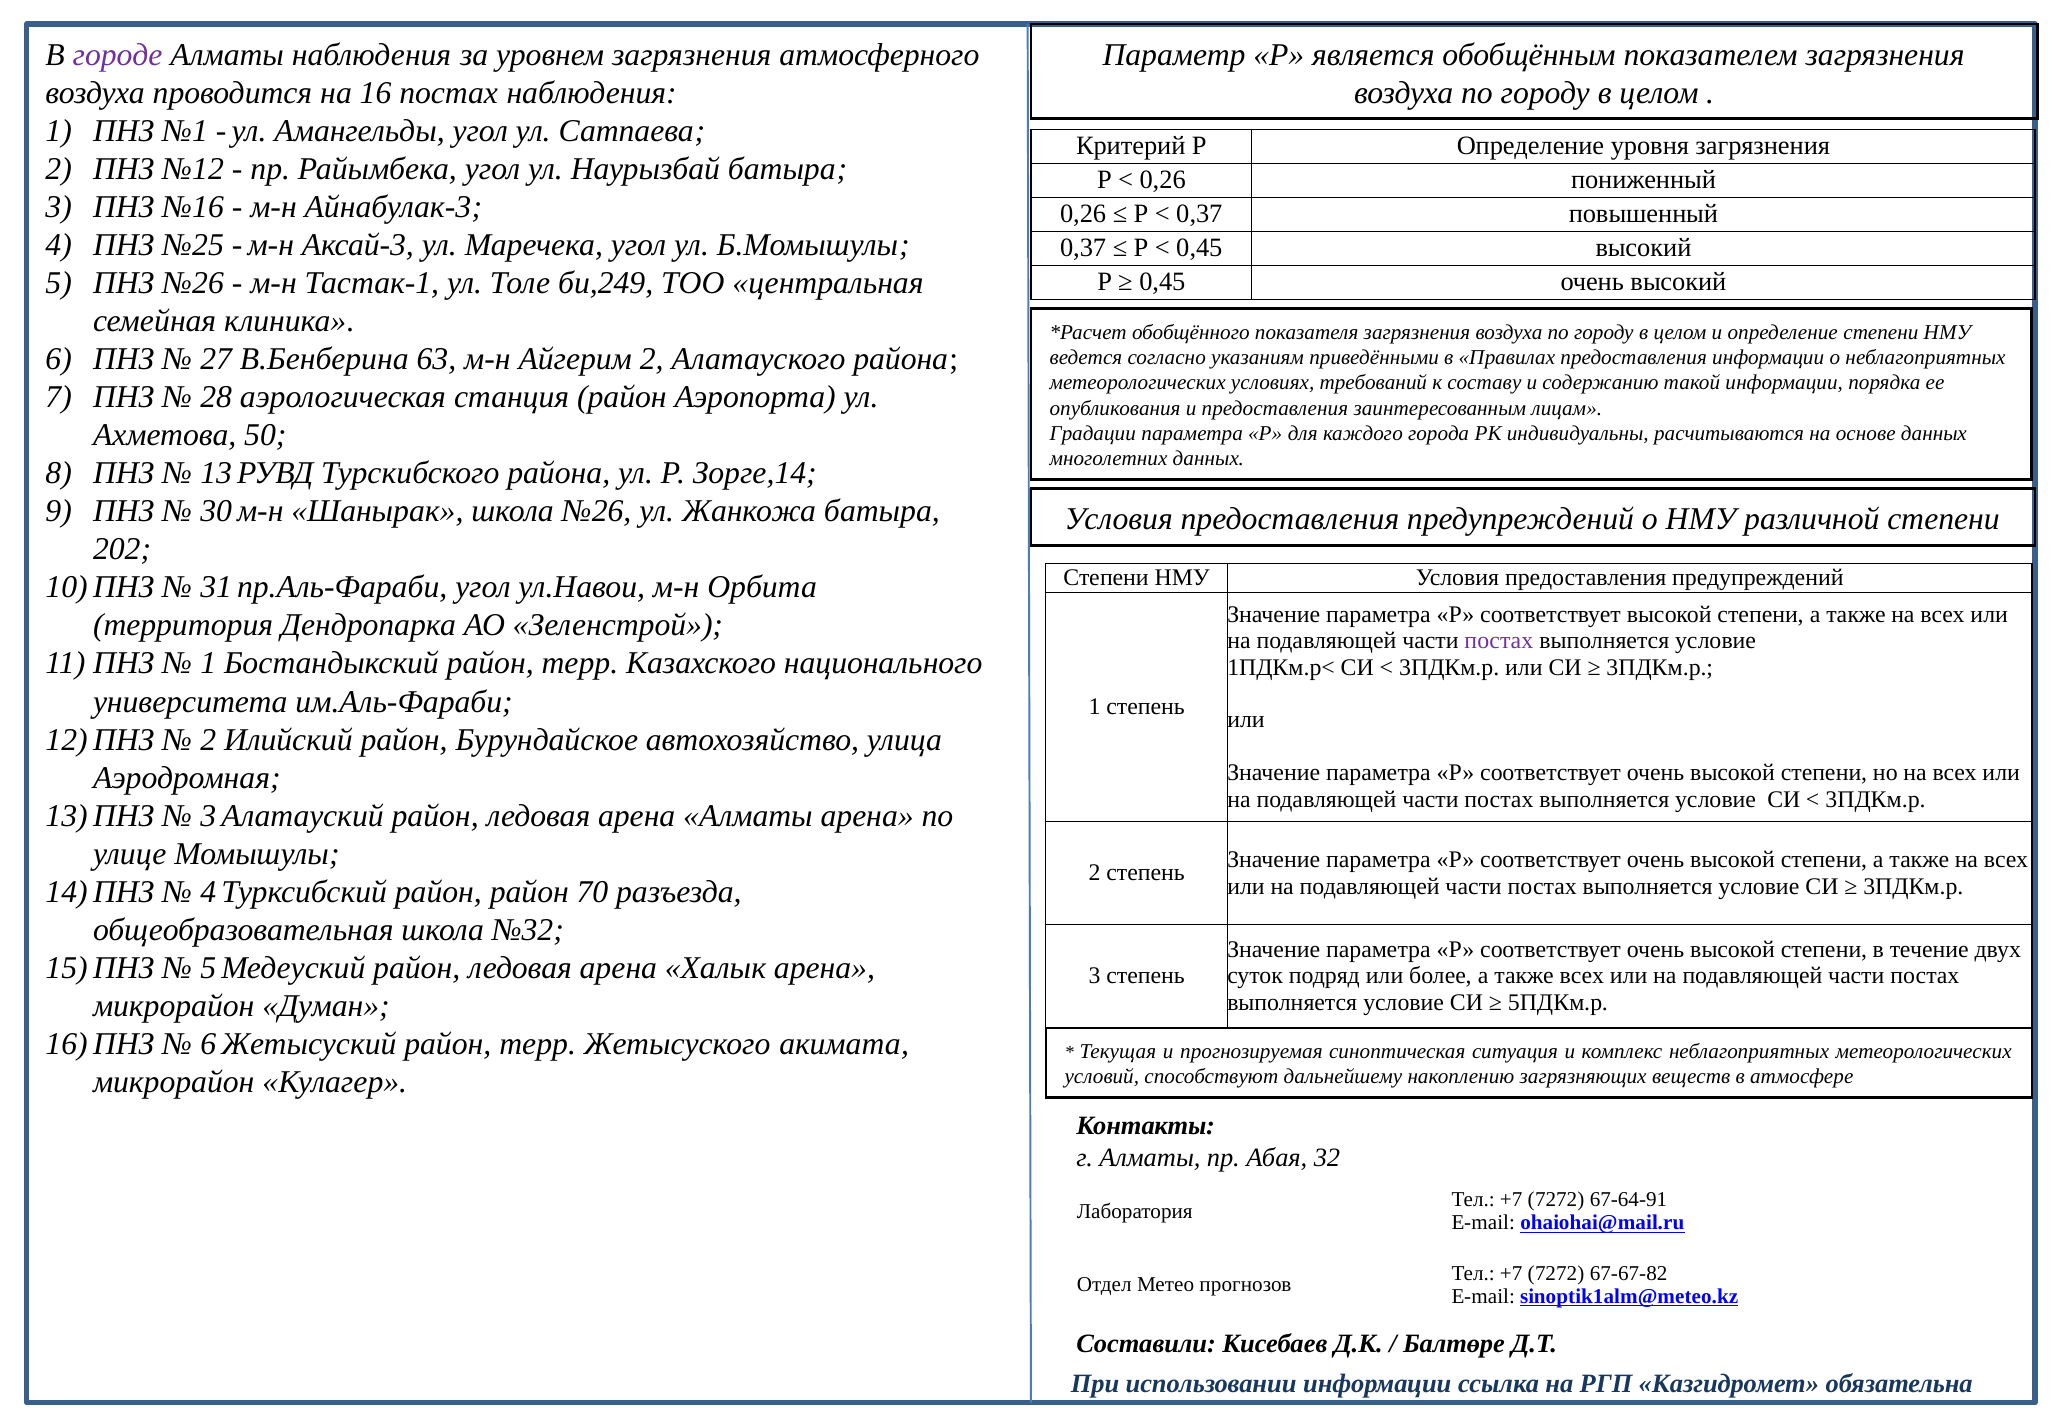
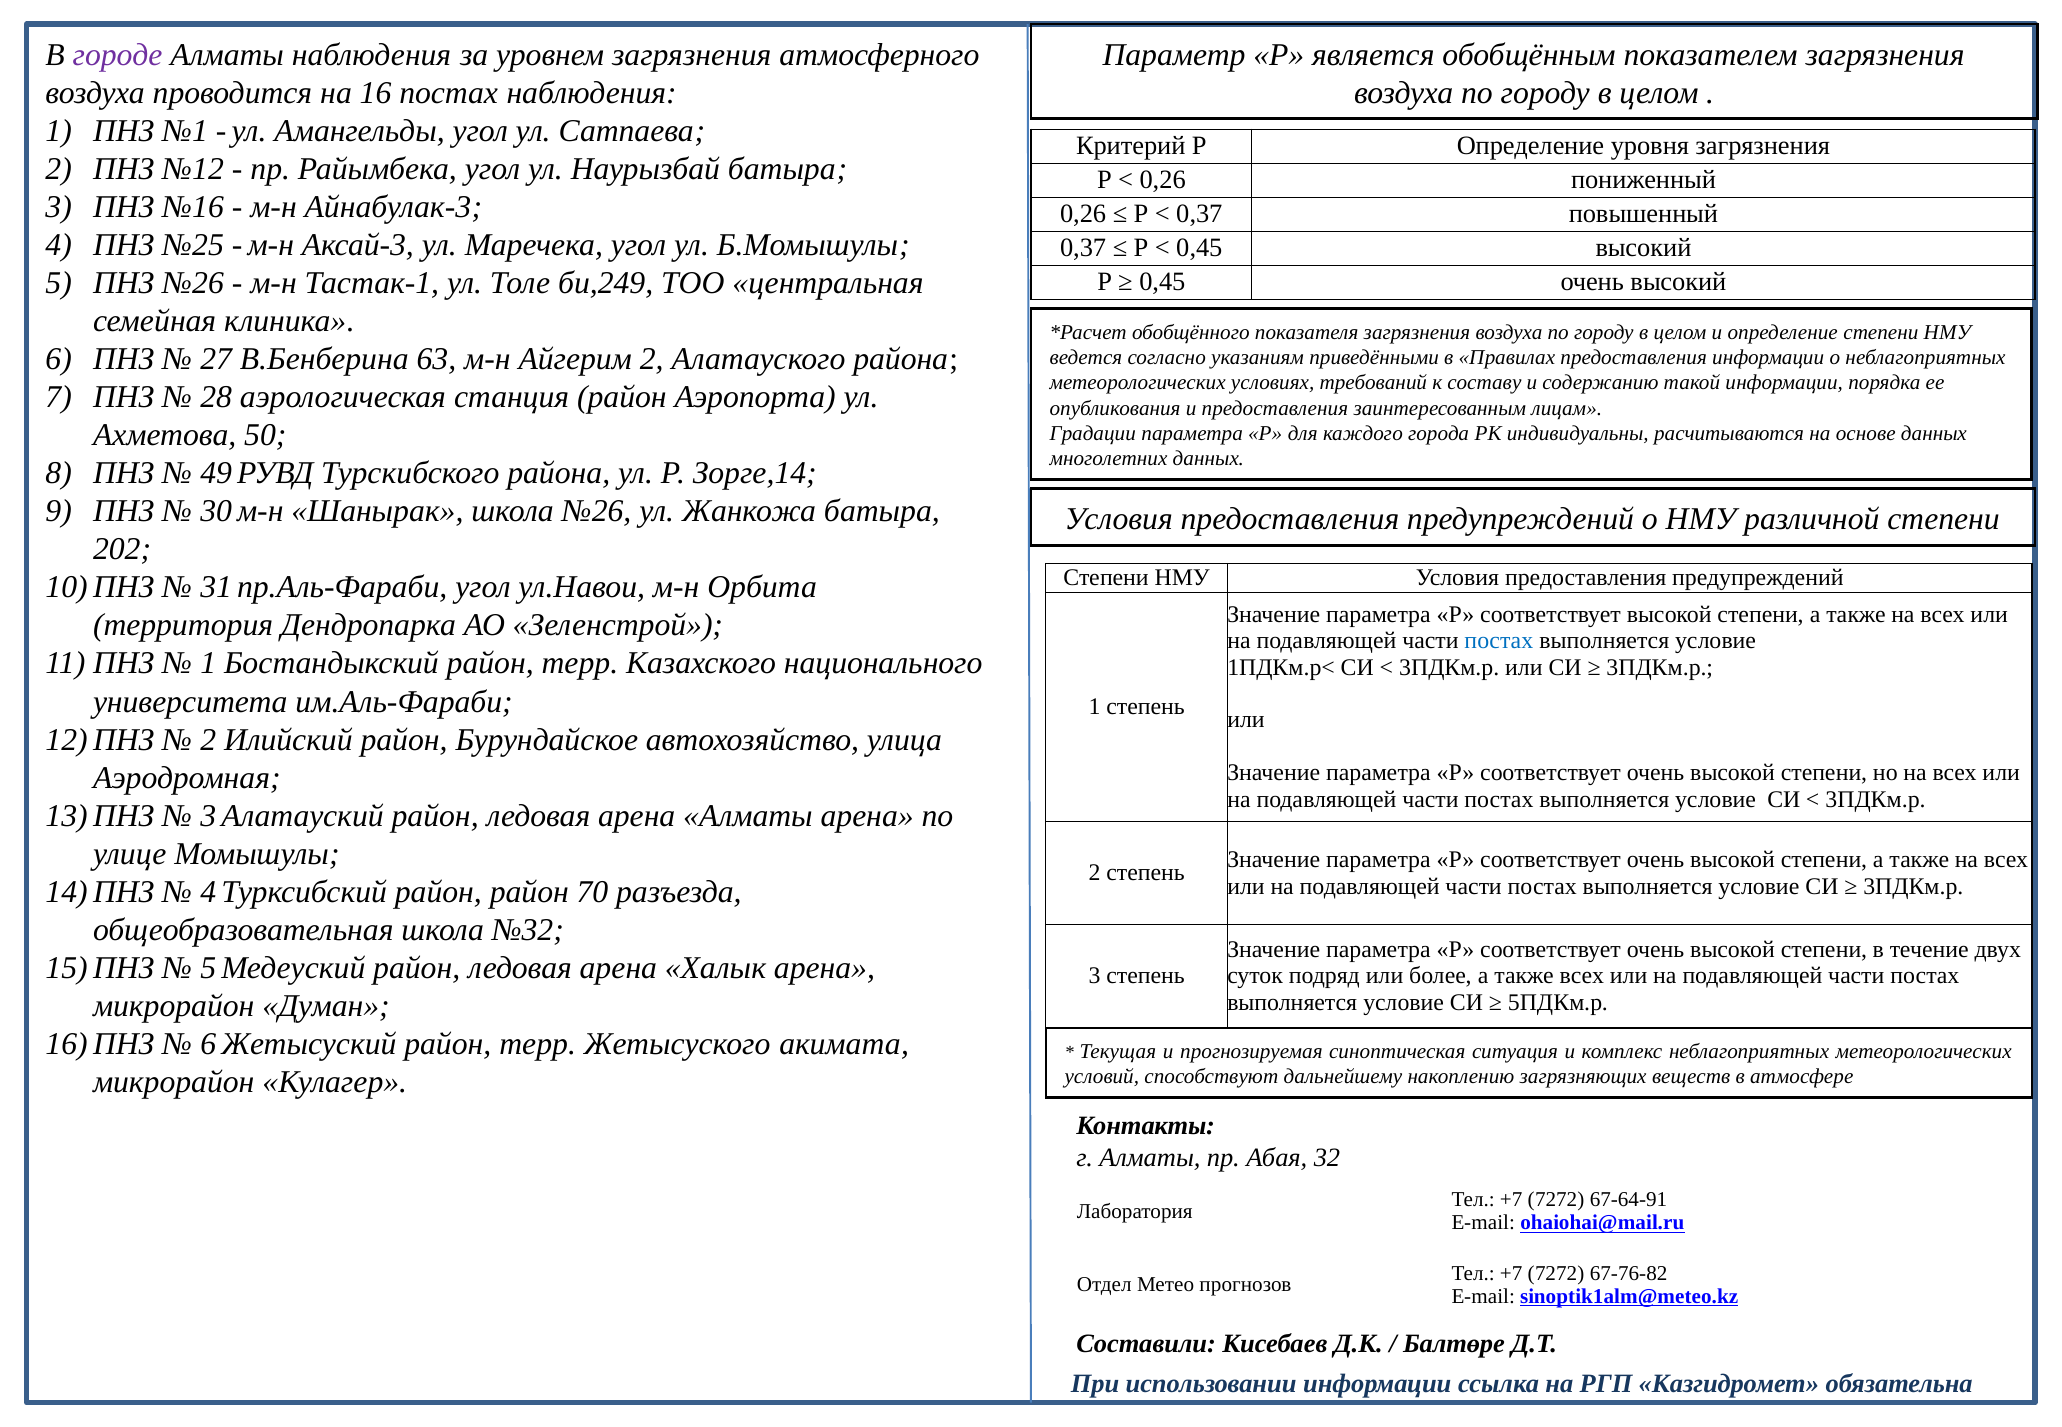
13: 13 -> 49 (216, 473)
постах colour: purple -> blue (1499, 641)
67-67-82: 67-67-82 -> 67-76-82 (1629, 1274)
